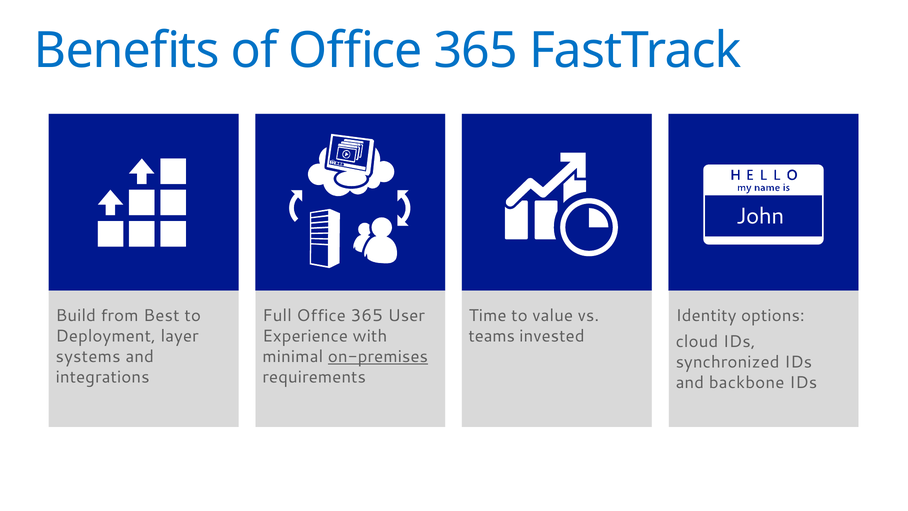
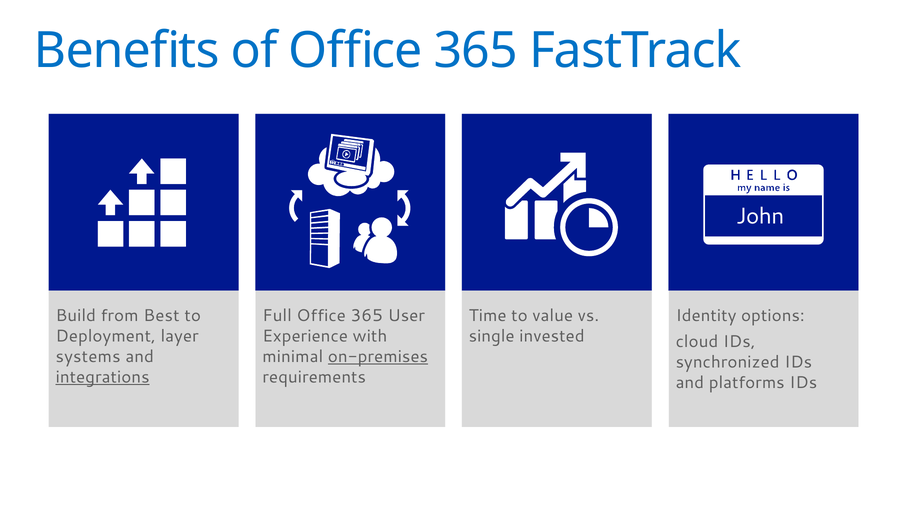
teams: teams -> single (492, 336)
integrations underline: none -> present (103, 377)
backbone: backbone -> platforms (747, 382)
